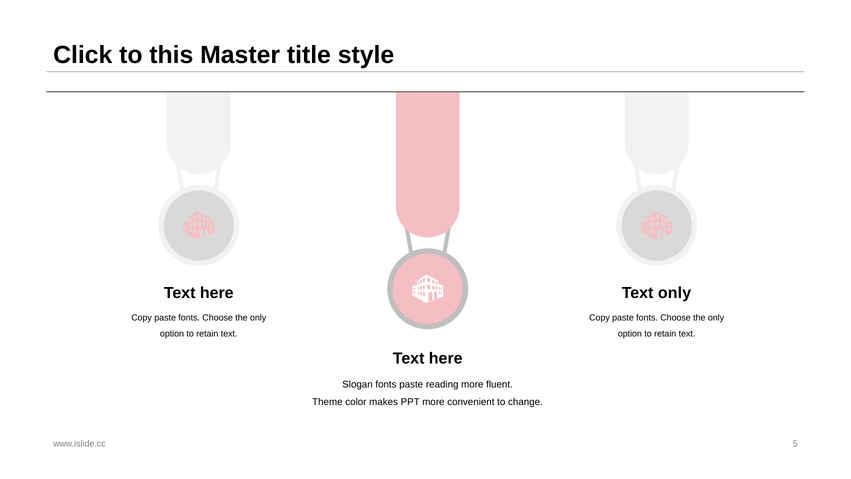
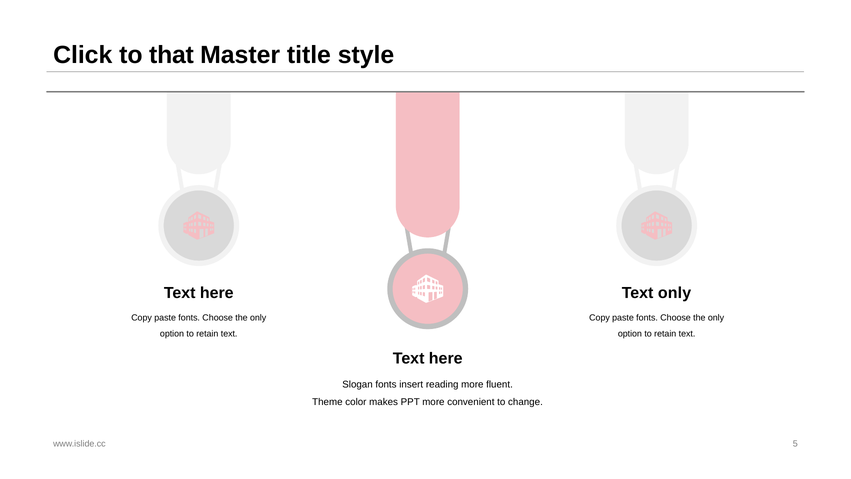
this: this -> that (171, 55)
fonts paste: paste -> insert (411, 384)
